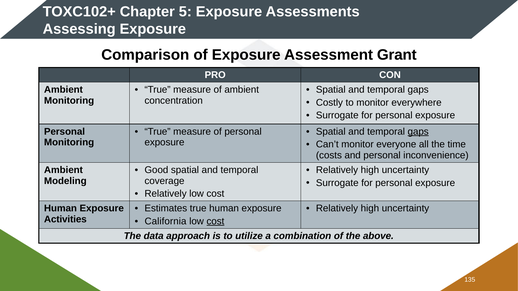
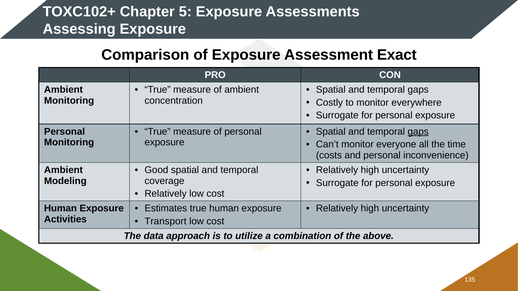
Grant: Grant -> Exact (397, 55)
California: California -> Transport (166, 222)
cost underline: present -> none (215, 222)
